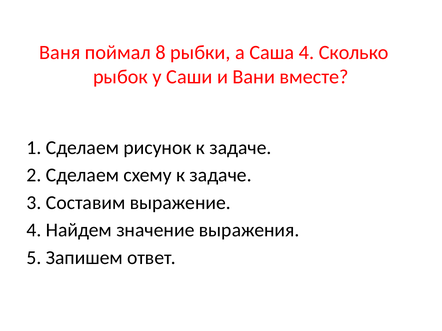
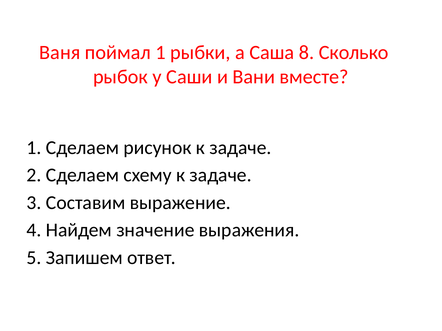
поймал 8: 8 -> 1 (161, 53)
Саша 4: 4 -> 8 (307, 53)
